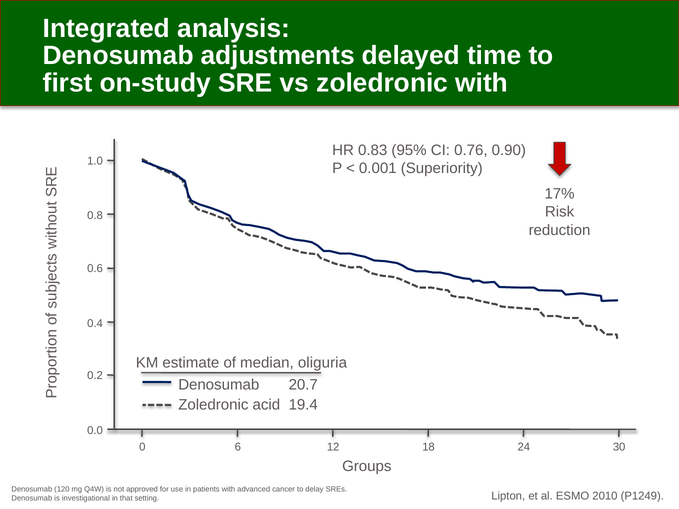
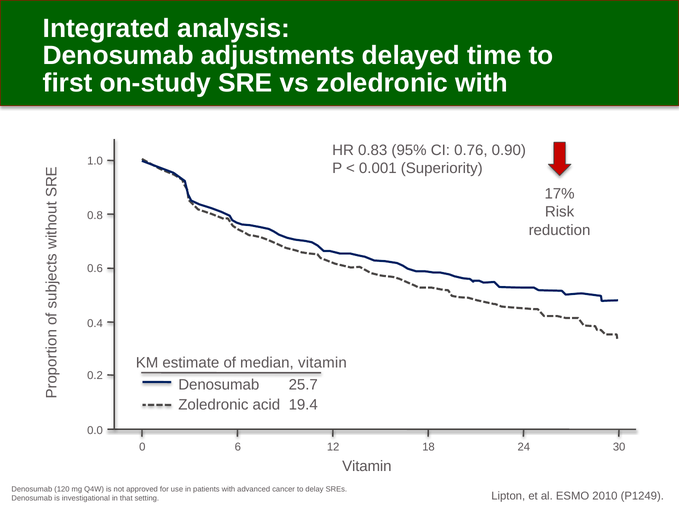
median oliguria: oliguria -> vitamin (322, 363)
20.7: 20.7 -> 25.7 (303, 385)
Groups: Groups -> Vitamin (367, 467)
